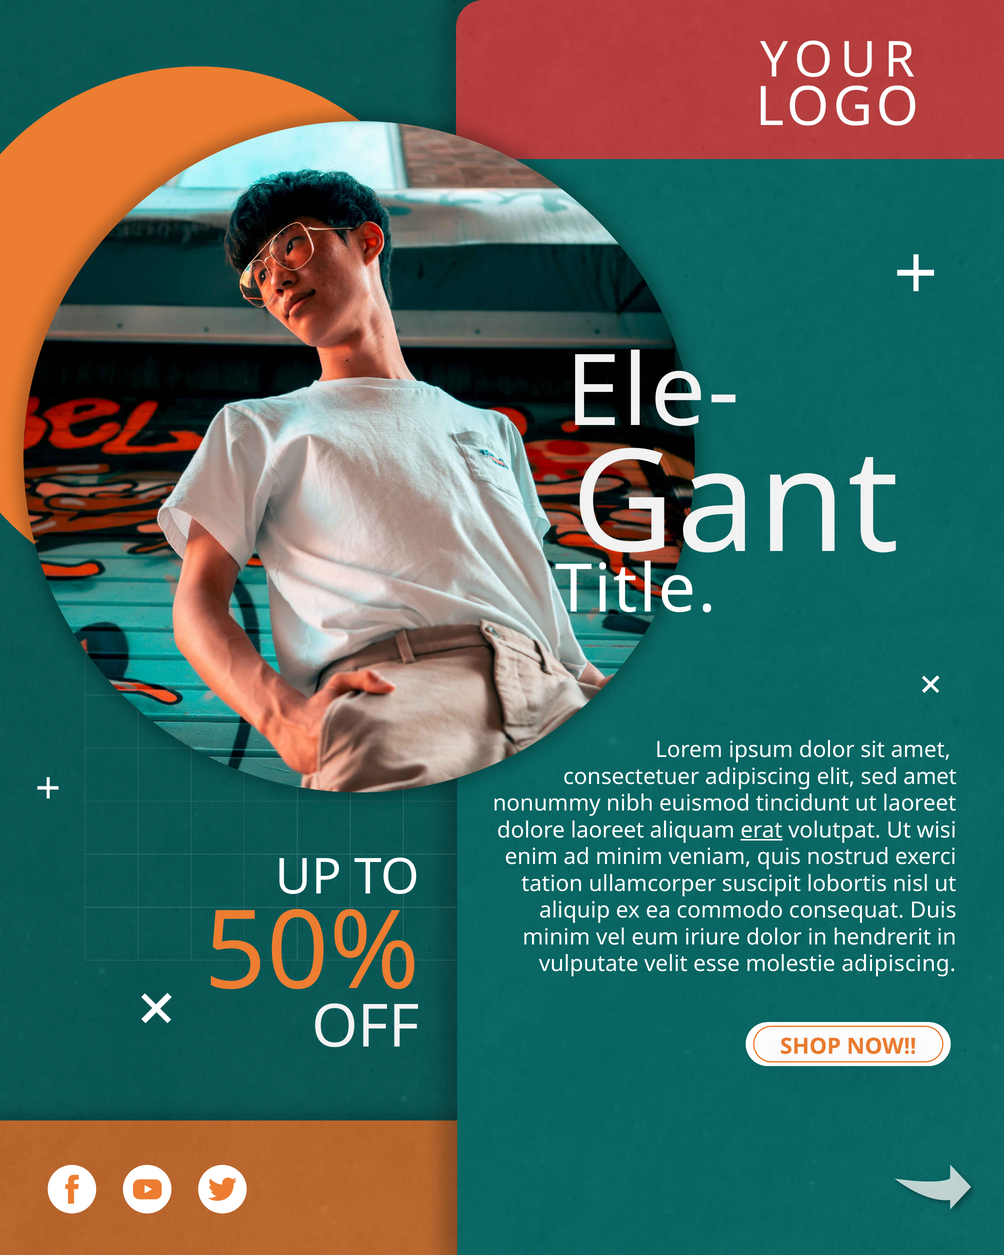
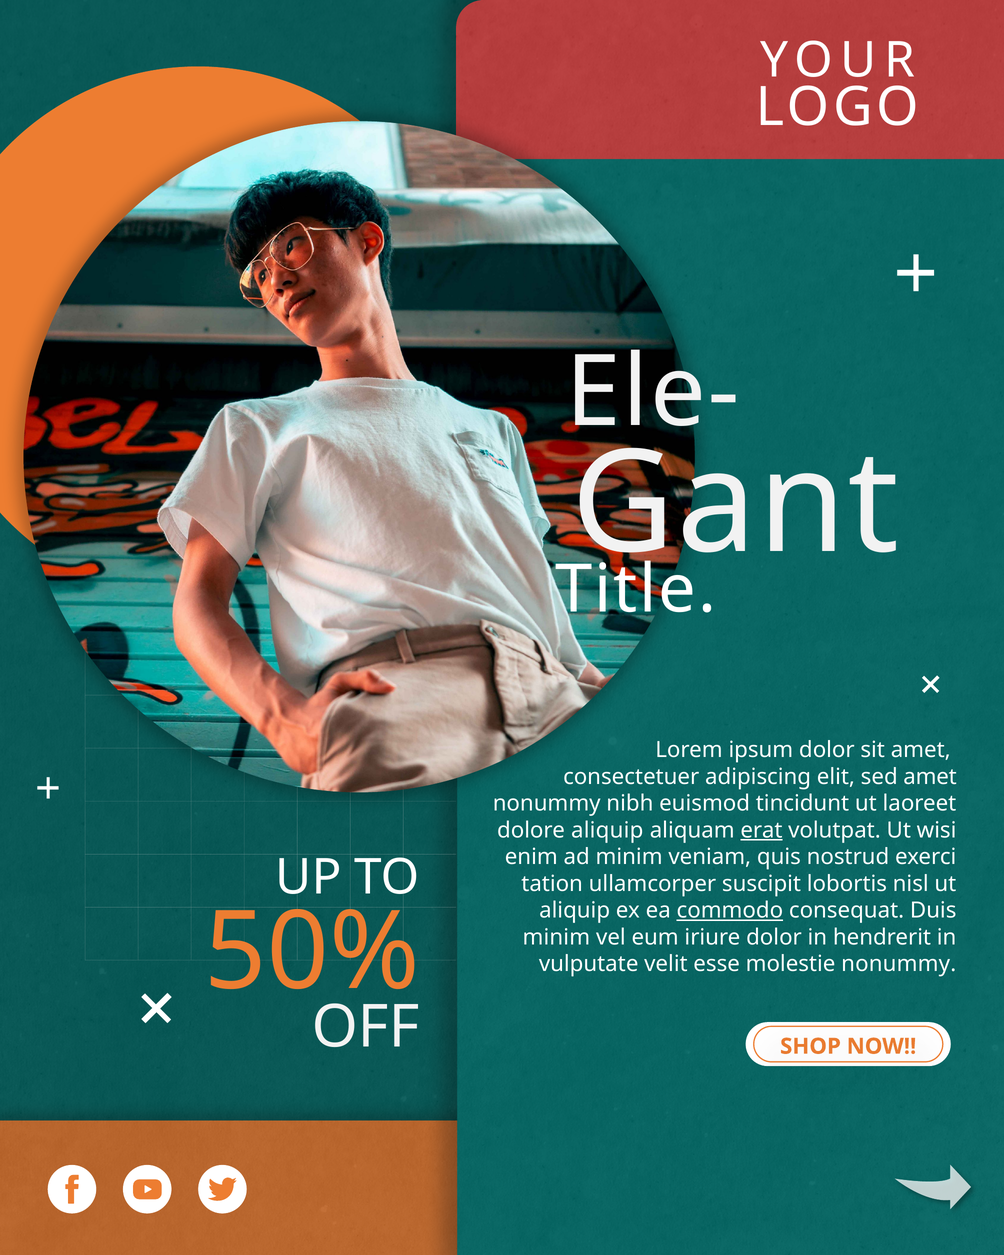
dolore laoreet: laoreet -> aliquip (607, 830)
commodo underline: none -> present (730, 911)
molestie adipiscing: adipiscing -> nonummy (899, 964)
